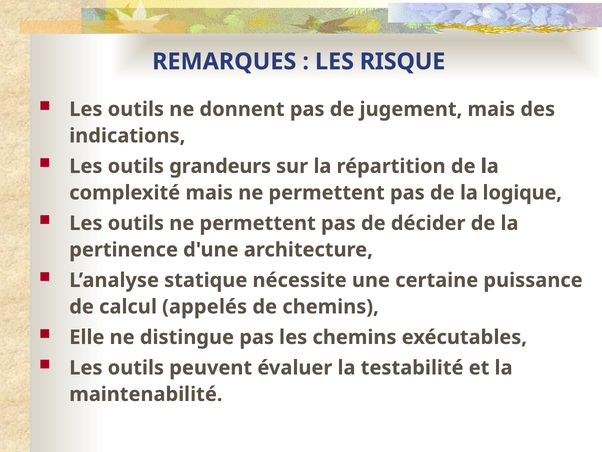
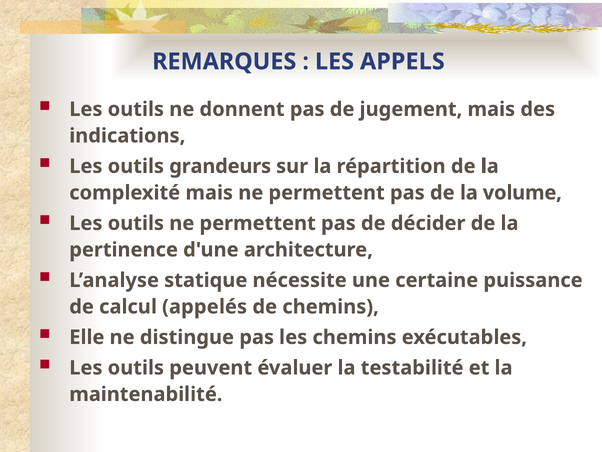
RISQUE: RISQUE -> APPELS (402, 61)
logique: logique -> volume (522, 193)
